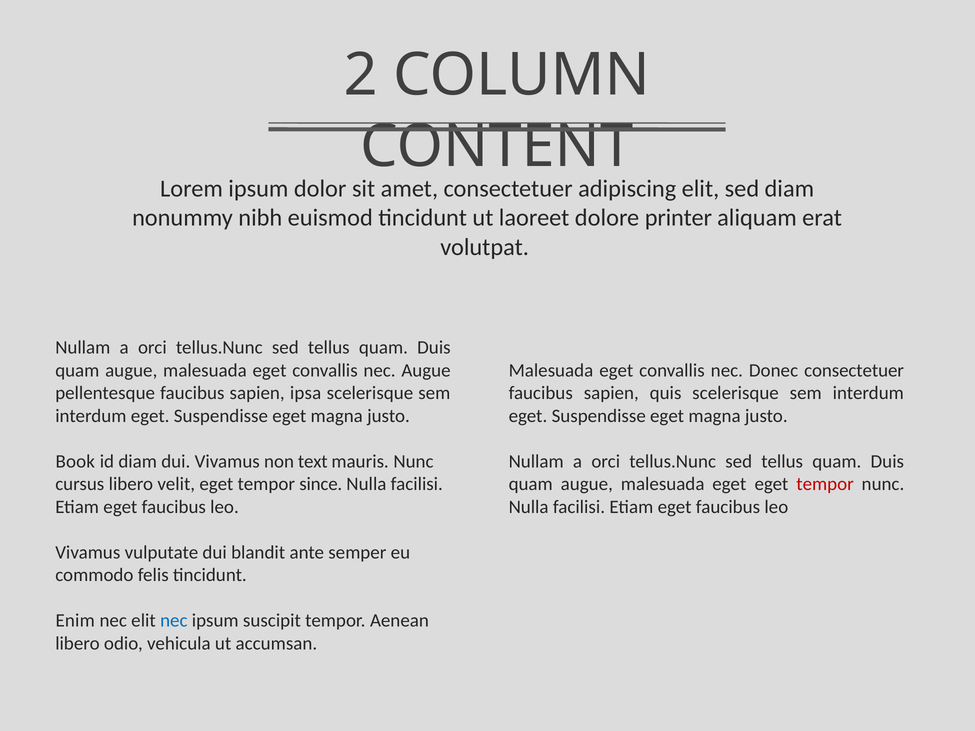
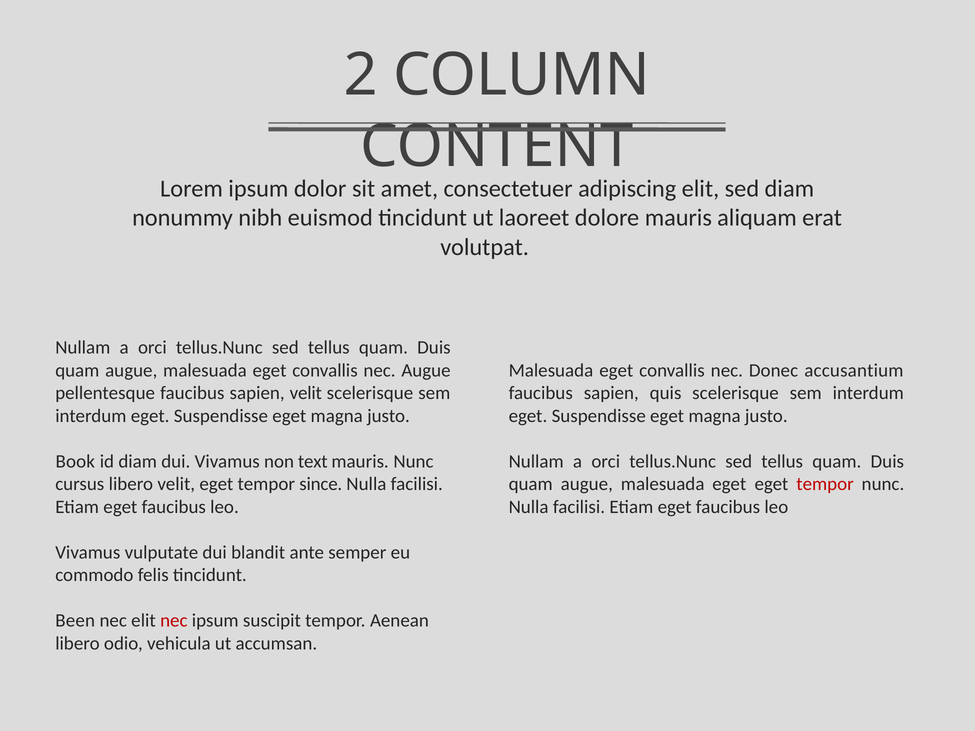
dolore printer: printer -> mauris (678, 218)
Donec consectetuer: consectetuer -> accusantium (854, 370)
sapien ipsa: ipsa -> velit (306, 393)
Enim: Enim -> Been (75, 621)
nec colour: blue -> red (174, 621)
